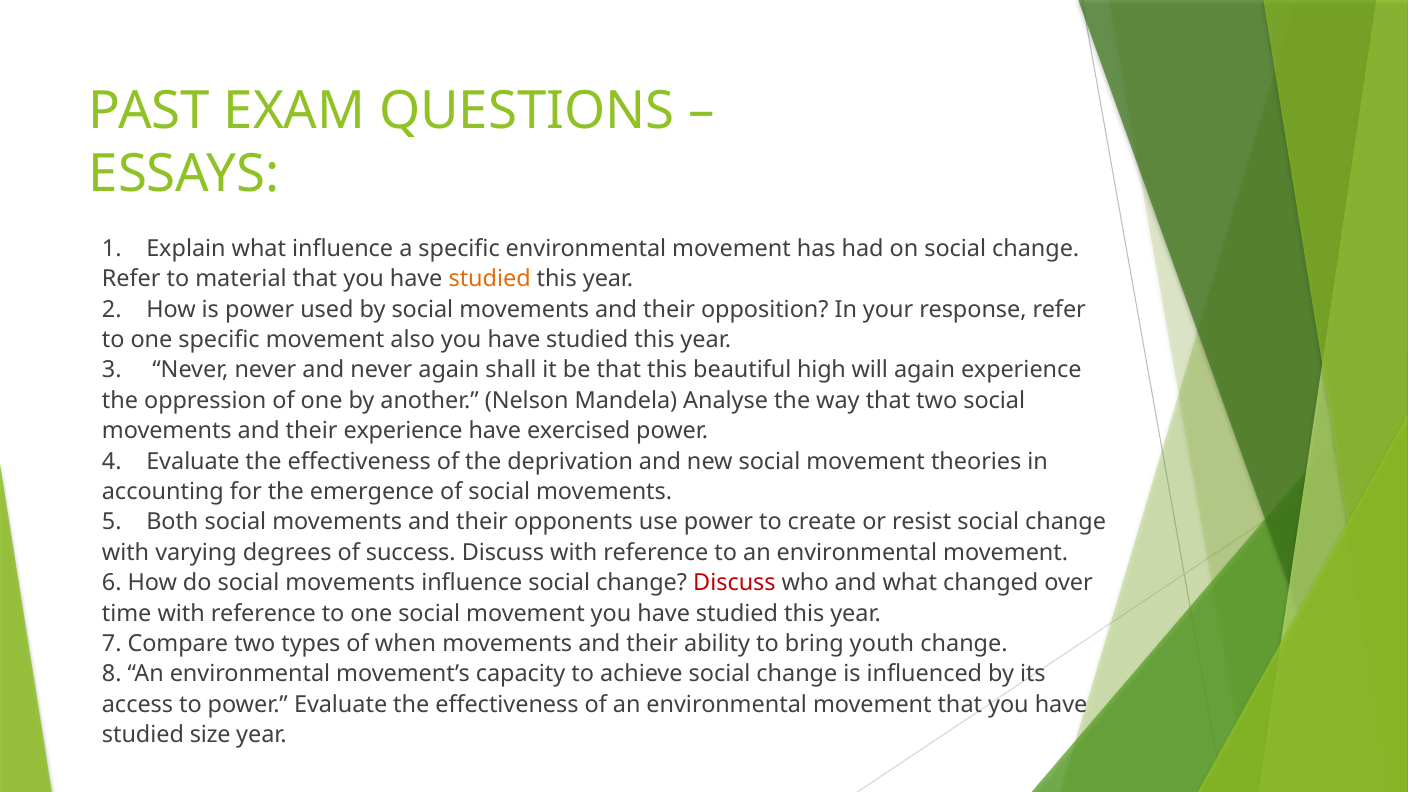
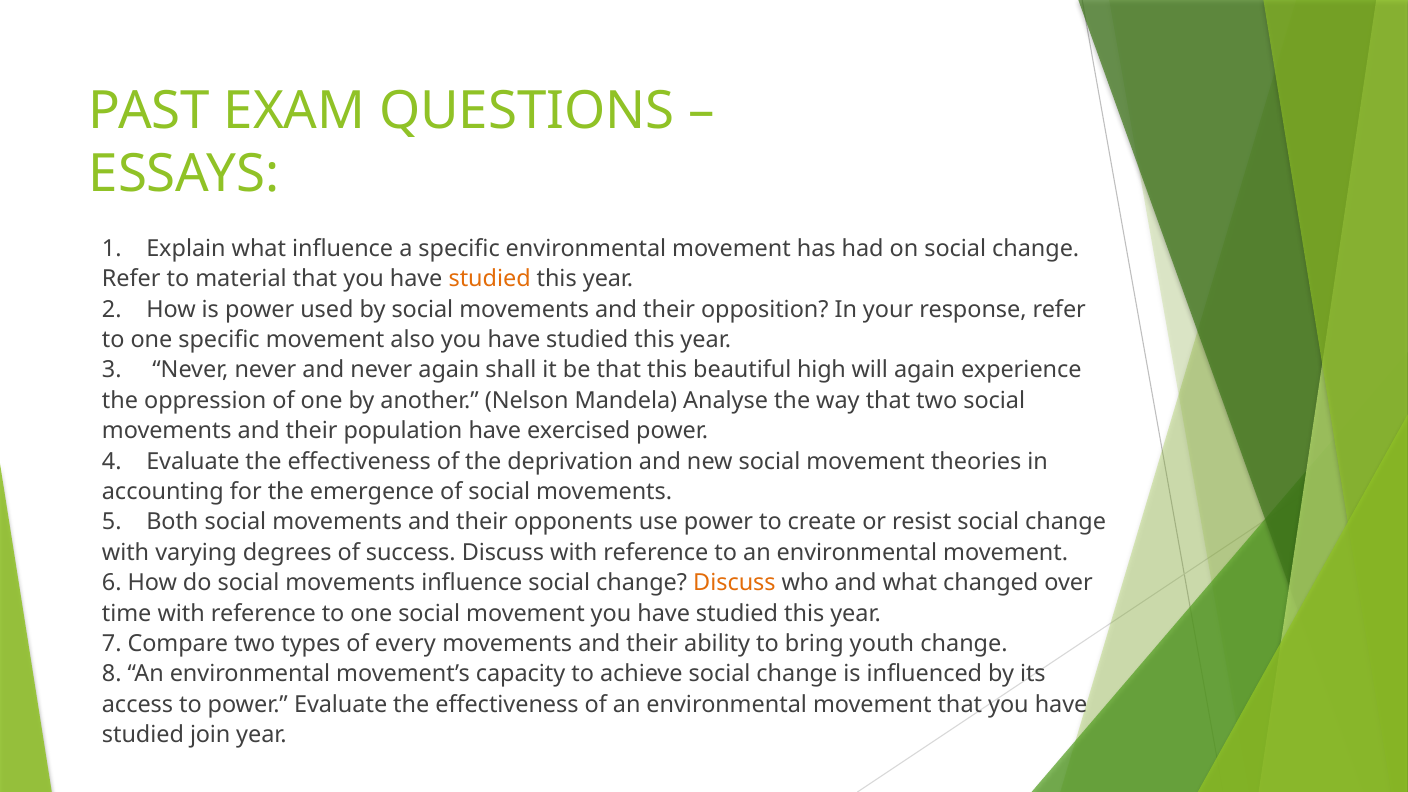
their experience: experience -> population (403, 431)
Discuss colour: red -> orange (734, 583)
when: when -> every (405, 644)
size: size -> join (210, 735)
